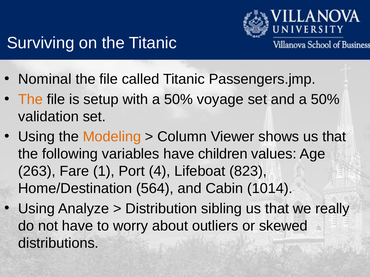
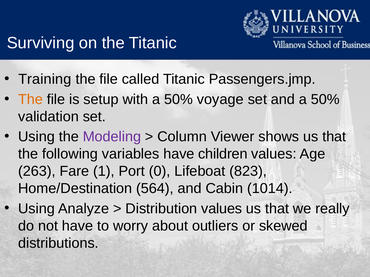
Nominal: Nominal -> Training (45, 79)
Modeling colour: orange -> purple (112, 137)
4: 4 -> 0 (160, 171)
Distribution sibling: sibling -> values (222, 209)
